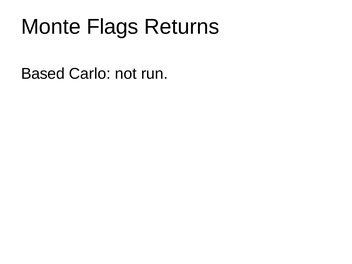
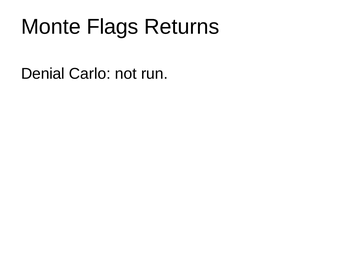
Based: Based -> Denial (43, 74)
